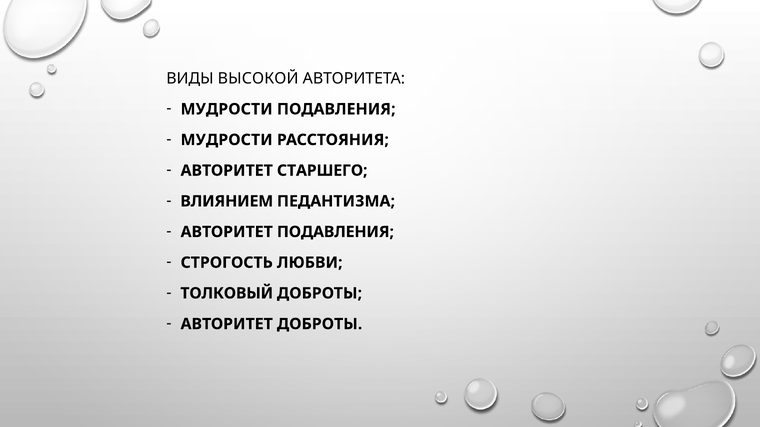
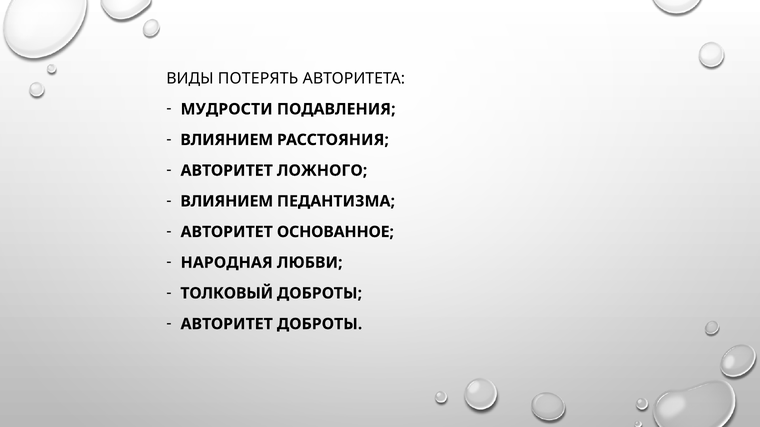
ВЫСОКОЙ: ВЫСОКОЙ -> ПОТЕРЯТЬ (258, 79)
МУДРОСТИ: МУДРОСТИ -> ВЛИЯНИЕМ (227, 140)
СТАРШЕГО: СТАРШЕГО -> ЛОЖНОГО (322, 171)
АВТОРИТЕТ ПОДАВЛЕНИЯ: ПОДАВЛЕНИЯ -> ОСНОВАННОЕ (335, 232)
СТРОГОСТЬ: СТРОГОСТЬ -> НАРОДНАЯ (227, 263)
